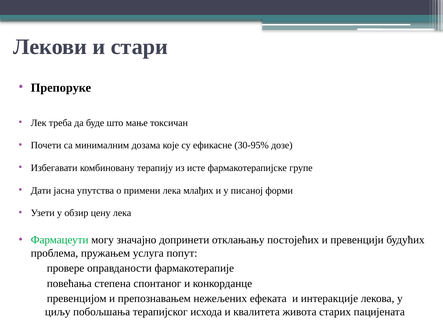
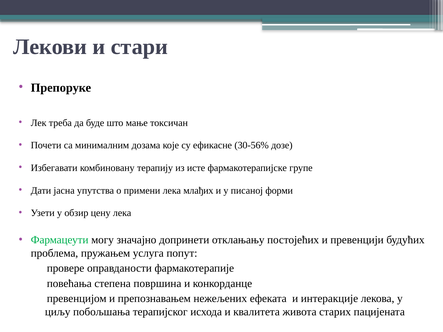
30-95%: 30-95% -> 30-56% (252, 145)
спонтаног: спонтаног -> површина (157, 284)
